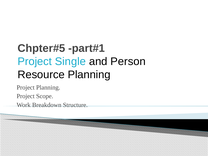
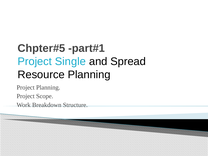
Person: Person -> Spread (128, 61)
